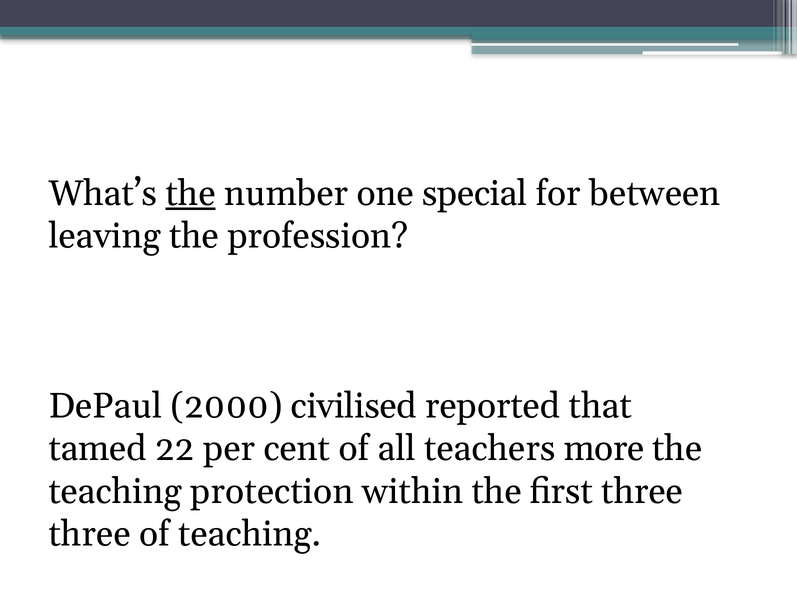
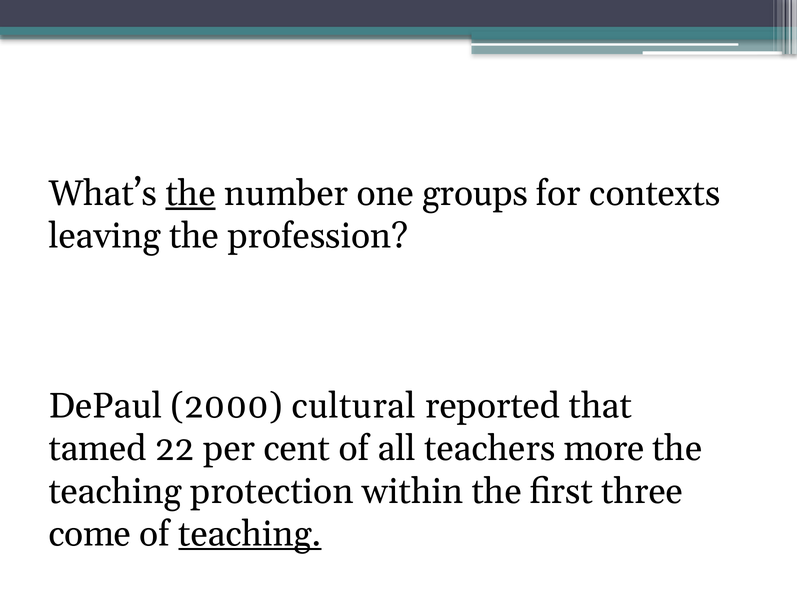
special: special -> groups (475, 193)
between: between -> contexts (655, 193)
civilised: civilised -> cultural (354, 406)
three: three -> come (90, 534)
teaching underline: none -> present (250, 534)
